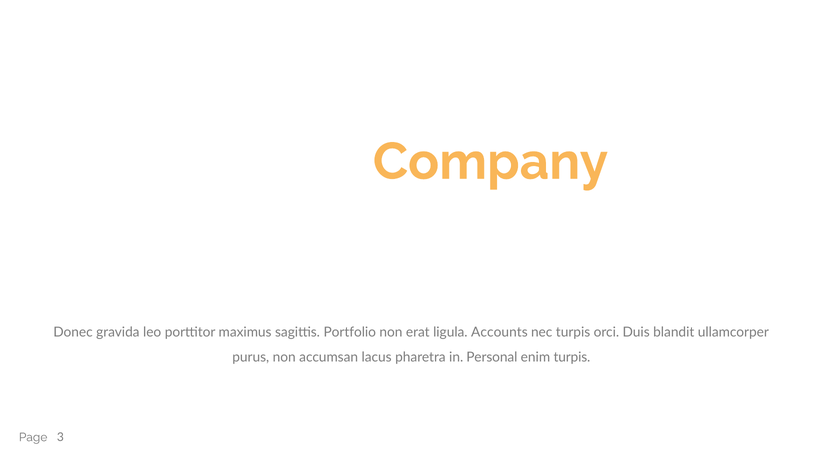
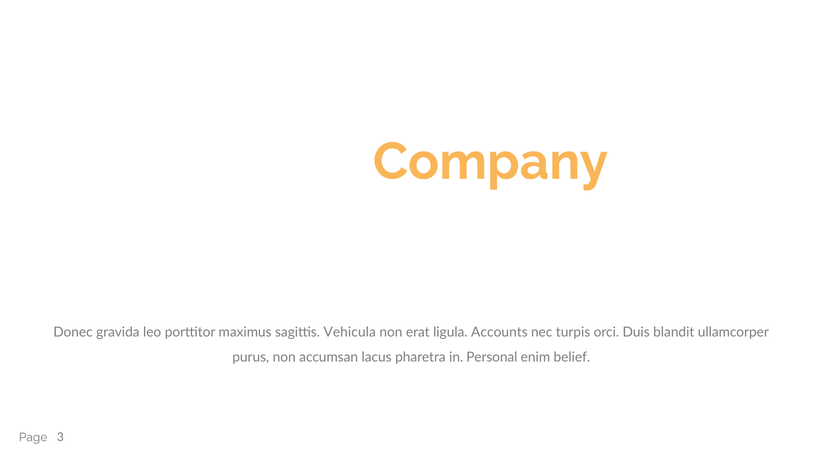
Portfolio: Portfolio -> Vehicula (350, 332)
enim turpis: turpis -> belief (572, 357)
